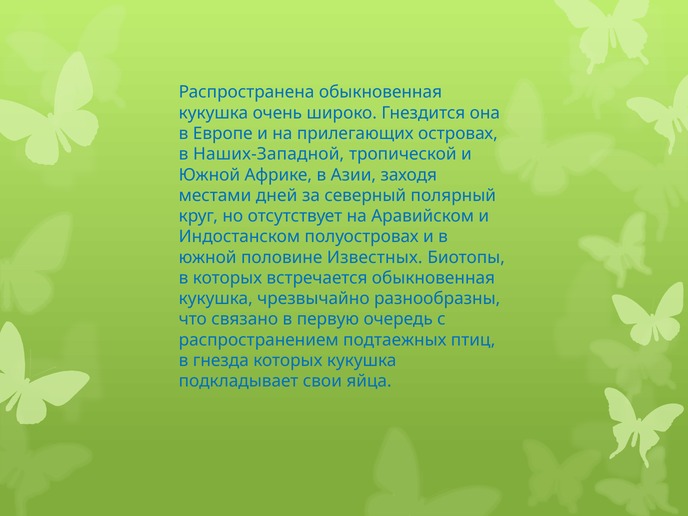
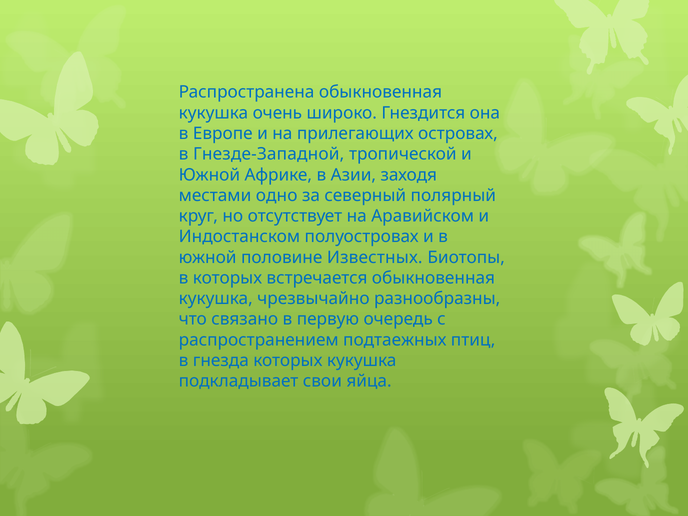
Наших-Западной: Наших-Западной -> Гнезде-Западной (269, 154)
дней: дней -> одно (277, 195)
